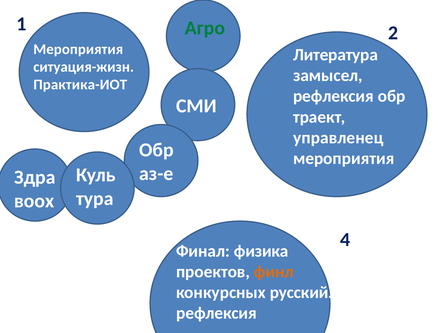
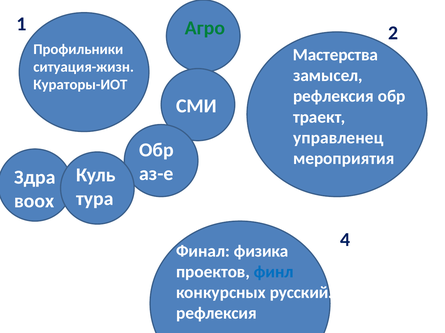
Мероприятия: Мероприятия -> Профильники (78, 49)
Литература: Литература -> Мастерства (336, 55)
Практика-ИОТ: Практика-ИОТ -> Кураторы-ИОТ (80, 85)
финл colour: orange -> blue (274, 272)
